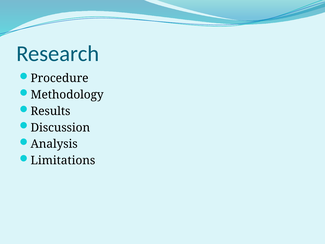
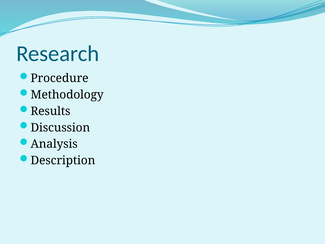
Limitations: Limitations -> Description (63, 160)
